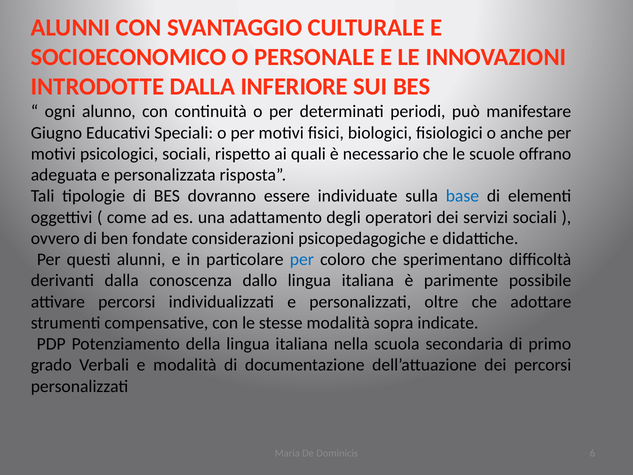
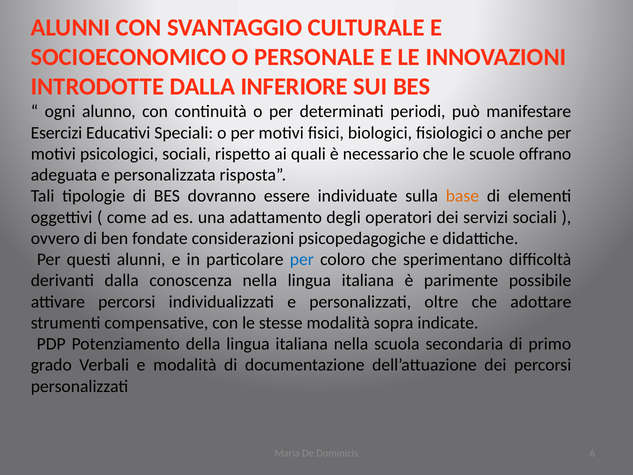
Giugno: Giugno -> Esercizi (57, 133)
base colour: blue -> orange (462, 196)
conoscenza dallo: dallo -> nella (260, 280)
